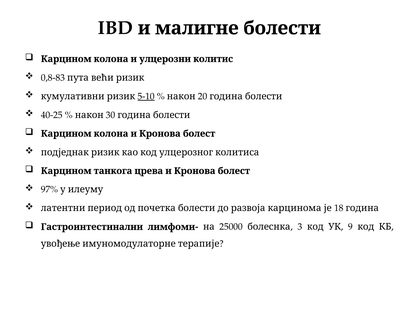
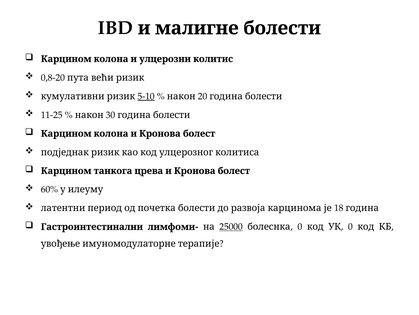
0,8-83: 0,8-83 -> 0,8-20 (53, 77)
40-25: 40-25 -> 11-25 (52, 115)
97%: 97% -> 60% (49, 189)
25000 underline: none -> present (231, 226)
3: 3 -> 0 (300, 226)
9: 9 -> 0 (350, 226)
